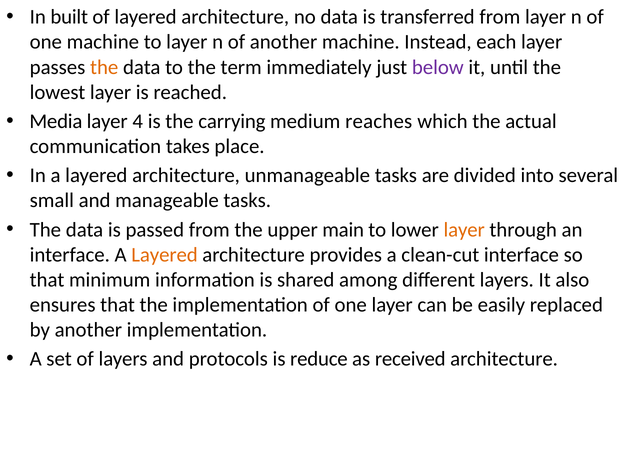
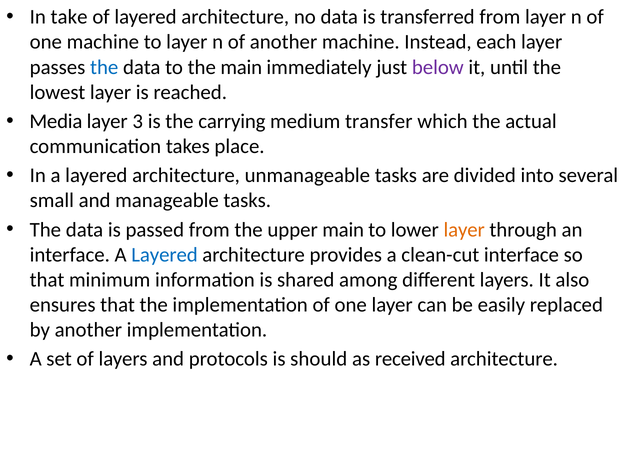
built: built -> take (69, 17)
the colour: orange -> blue (104, 67)
the term: term -> main (241, 67)
4: 4 -> 3 (138, 121)
reaches: reaches -> transfer (379, 121)
Layered colour: orange -> blue (165, 255)
reduce: reduce -> should (319, 359)
